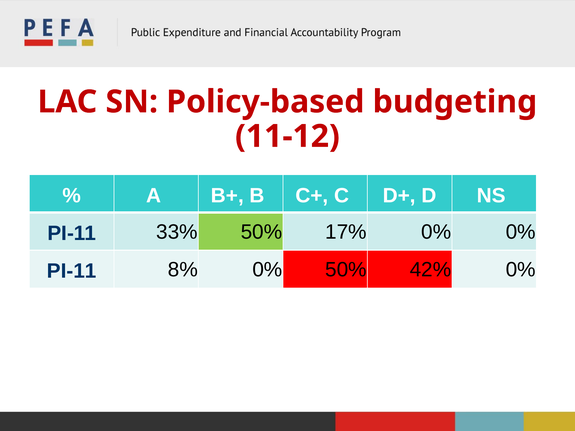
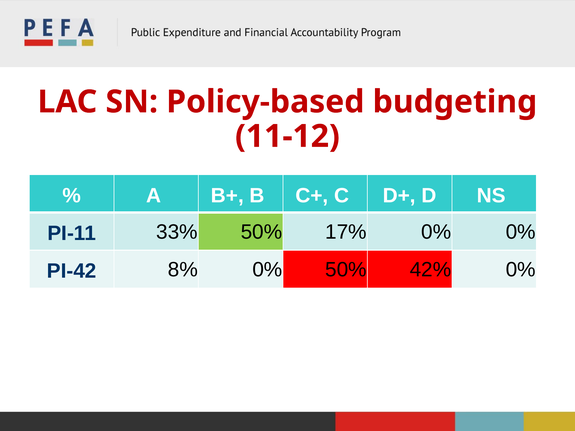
PI-11: PI-11 -> PI-42 (72, 271)
